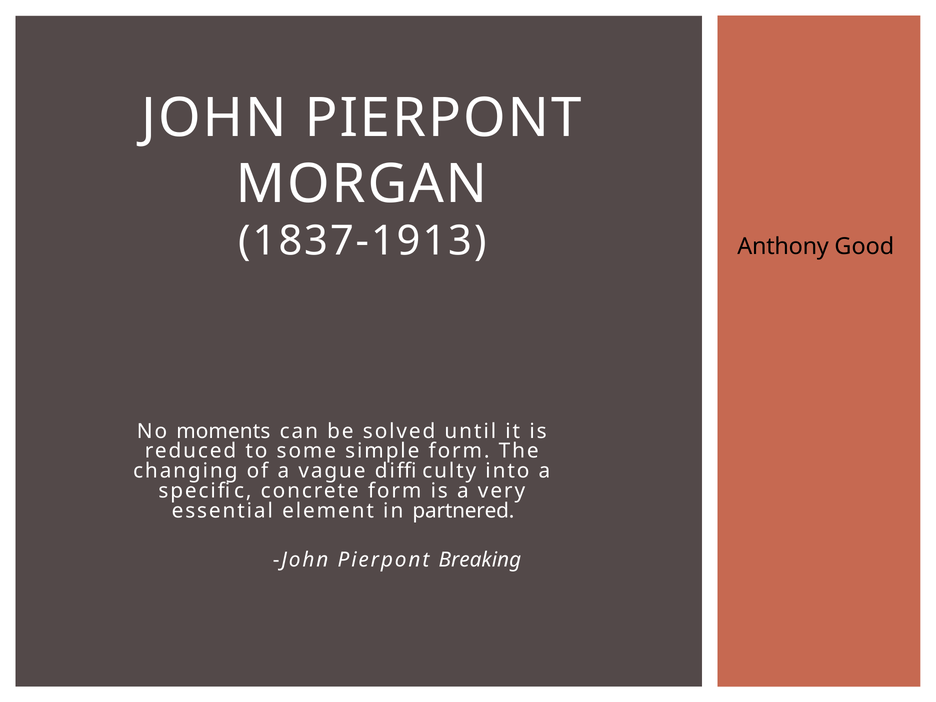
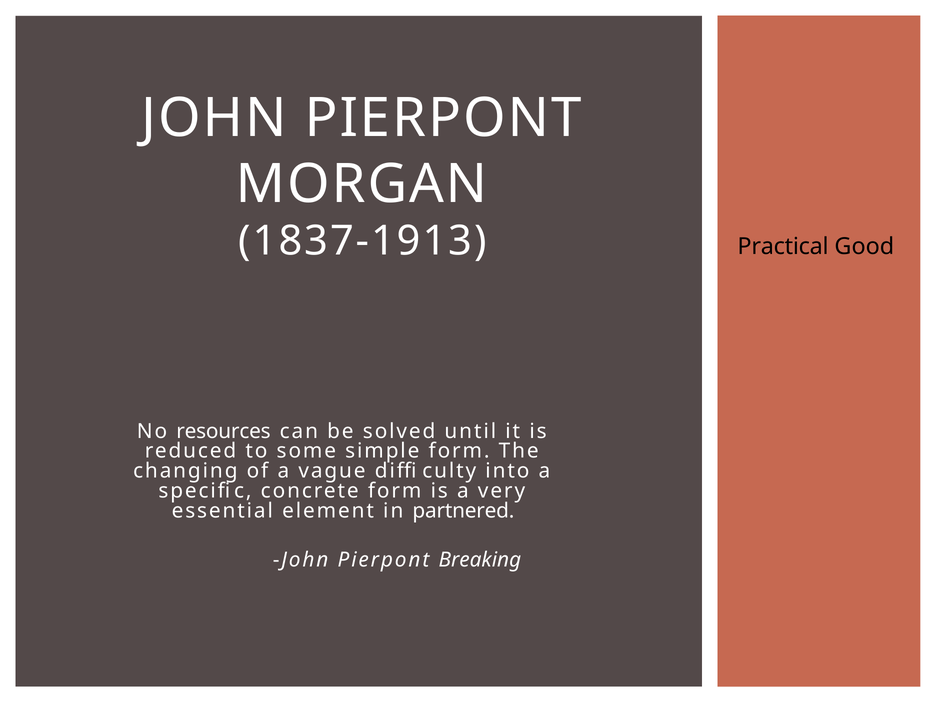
Anthony: Anthony -> Practical (783, 246)
moments: moments -> resources (223, 431)
